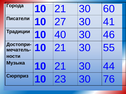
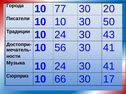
Города 10 21: 21 -> 77 (60, 9)
60: 60 -> 20 (109, 9)
10 27: 27 -> 10 (60, 22)
41: 41 -> 50 (109, 22)
Традиции 10 40: 40 -> 24 (60, 35)
46: 46 -> 43 (109, 35)
21: 21 -> 56 (60, 48)
55: 55 -> 41 (109, 48)
Музыка 10 21: 21 -> 24 (60, 67)
44: 44 -> 41 (109, 67)
23: 23 -> 66 (60, 80)
76: 76 -> 17 (109, 80)
